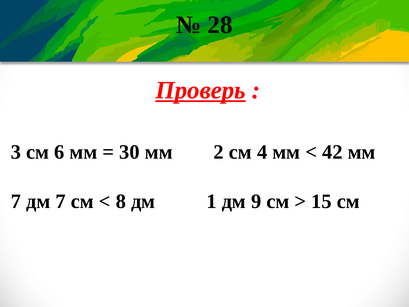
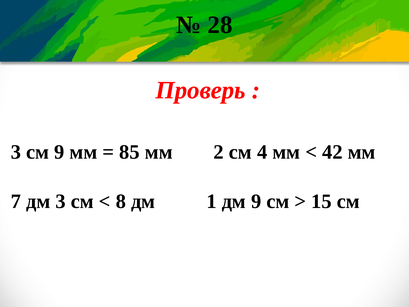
Проверь underline: present -> none (201, 90)
см 6: 6 -> 9 (59, 152)
30: 30 -> 85 (130, 152)
дм 7: 7 -> 3 (61, 201)
